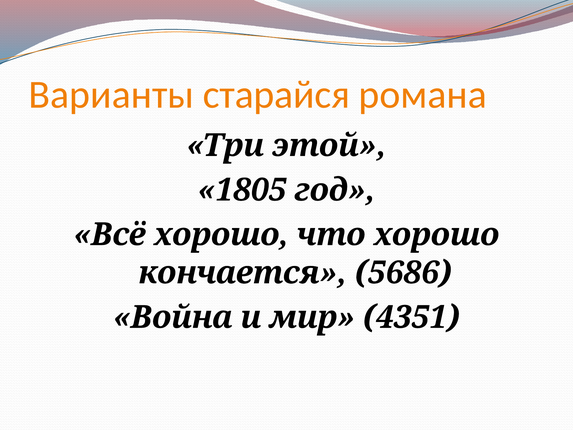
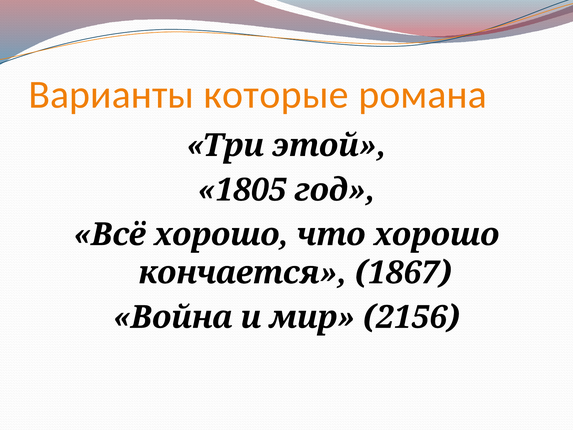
старайся: старайся -> которые (276, 95)
5686: 5686 -> 1867 (403, 273)
4351: 4351 -> 2156 (411, 317)
